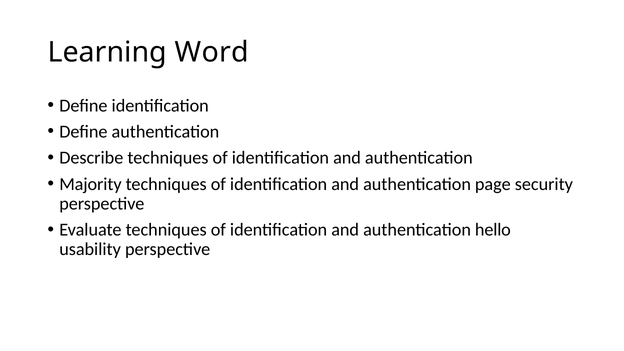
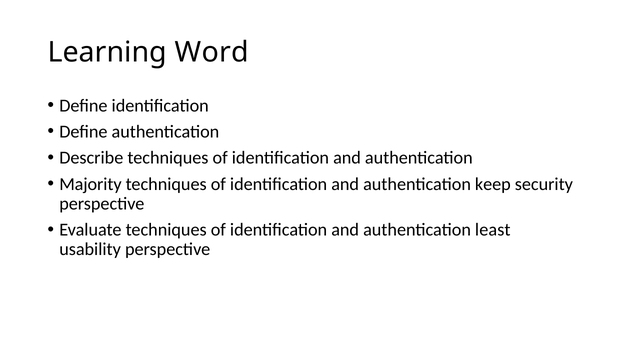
page: page -> keep (493, 184)
hello: hello -> least (493, 230)
